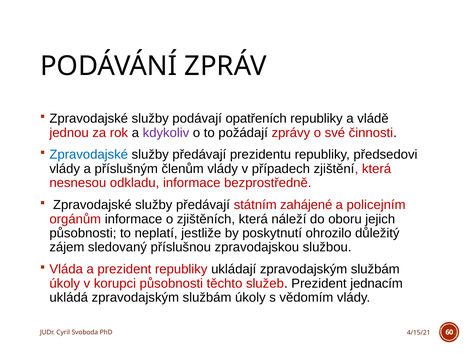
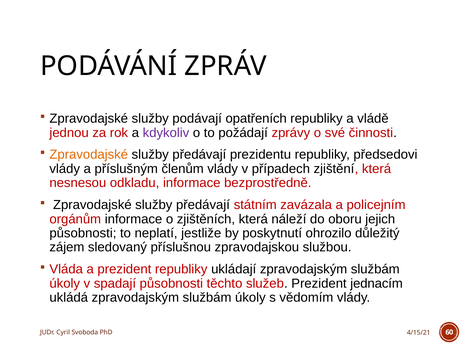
Zpravodajské colour: blue -> orange (89, 155)
zahájené: zahájené -> zavázala (306, 205)
korupci: korupci -> spadají (115, 284)
